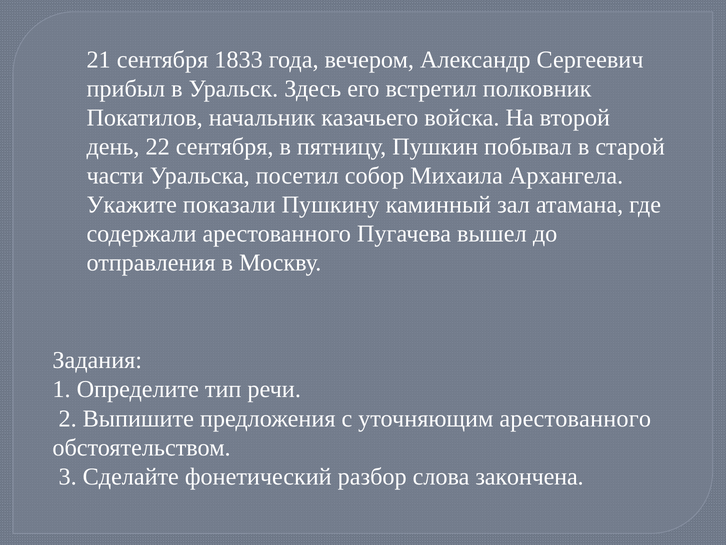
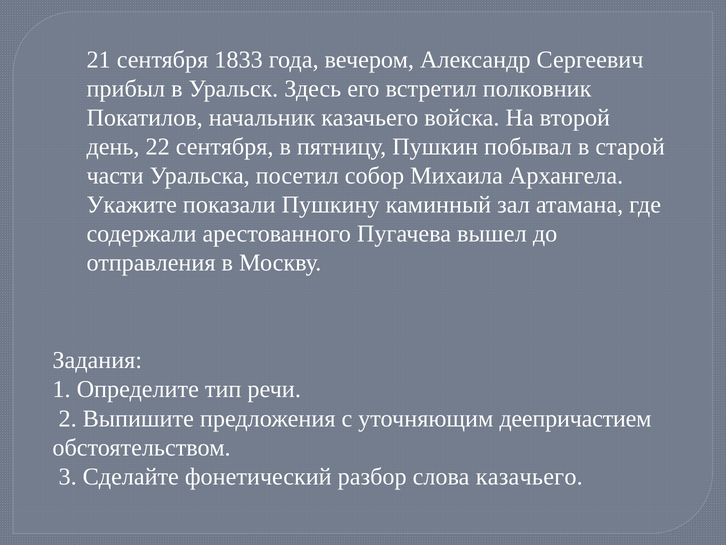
уточняющим арестованного: арестованного -> деепричастием (575, 418)
слова закончена: закончена -> казачьего (529, 476)
